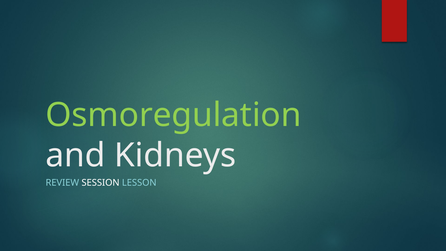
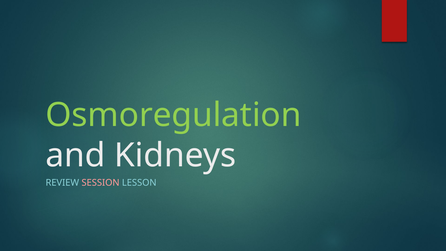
SESSION colour: white -> pink (101, 183)
